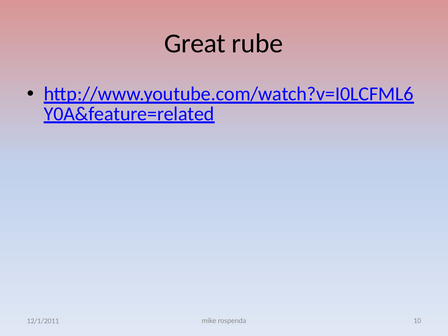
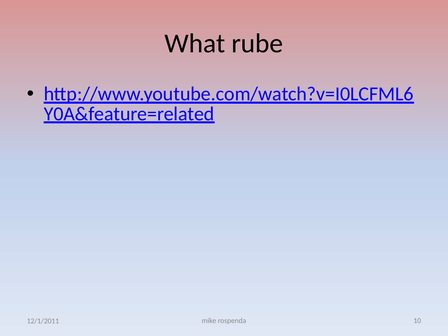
Great: Great -> What (195, 43)
